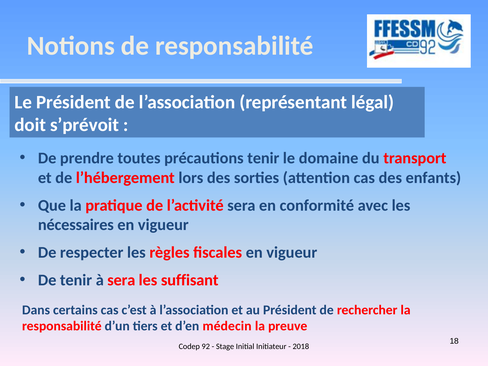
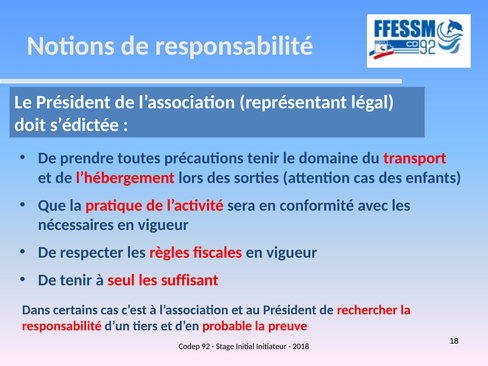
s’prévoit: s’prévoit -> s’édictée (85, 125)
à sera: sera -> seul (121, 280)
médecin: médecin -> probable (227, 326)
